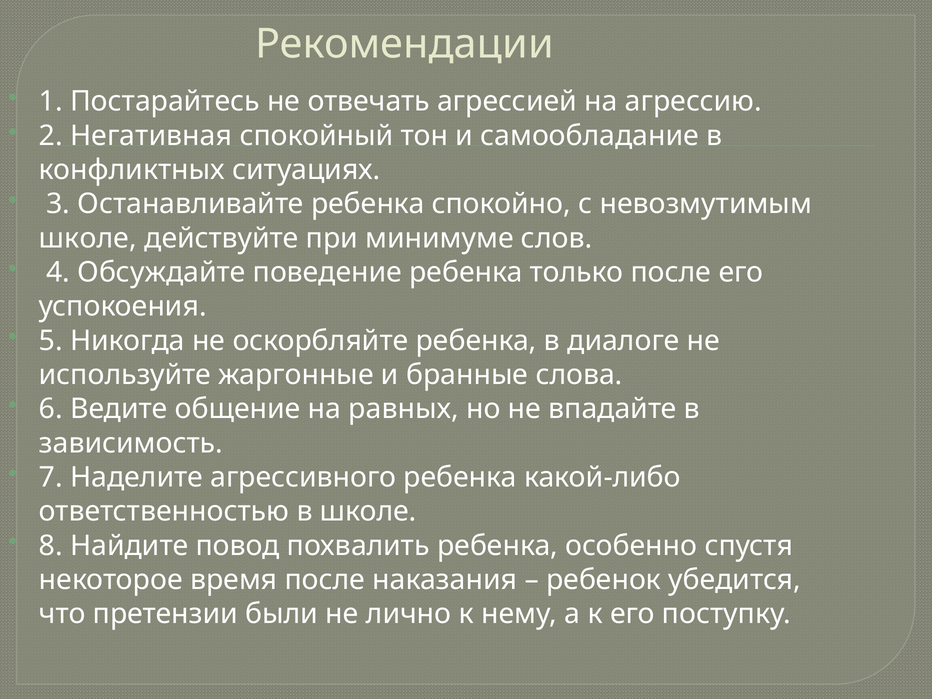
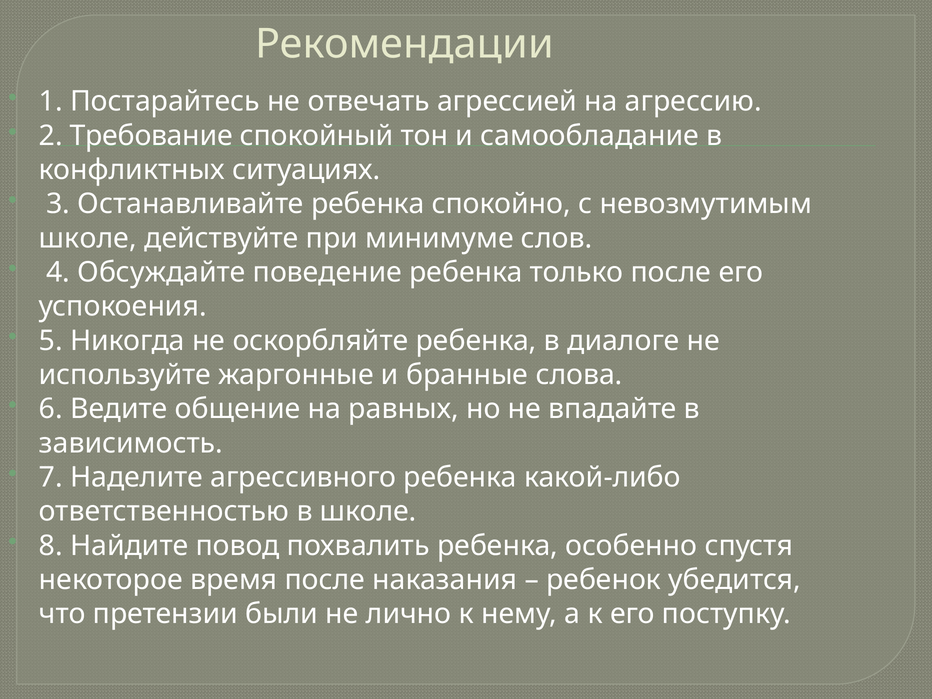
Негативная: Негативная -> Требование (151, 136)
